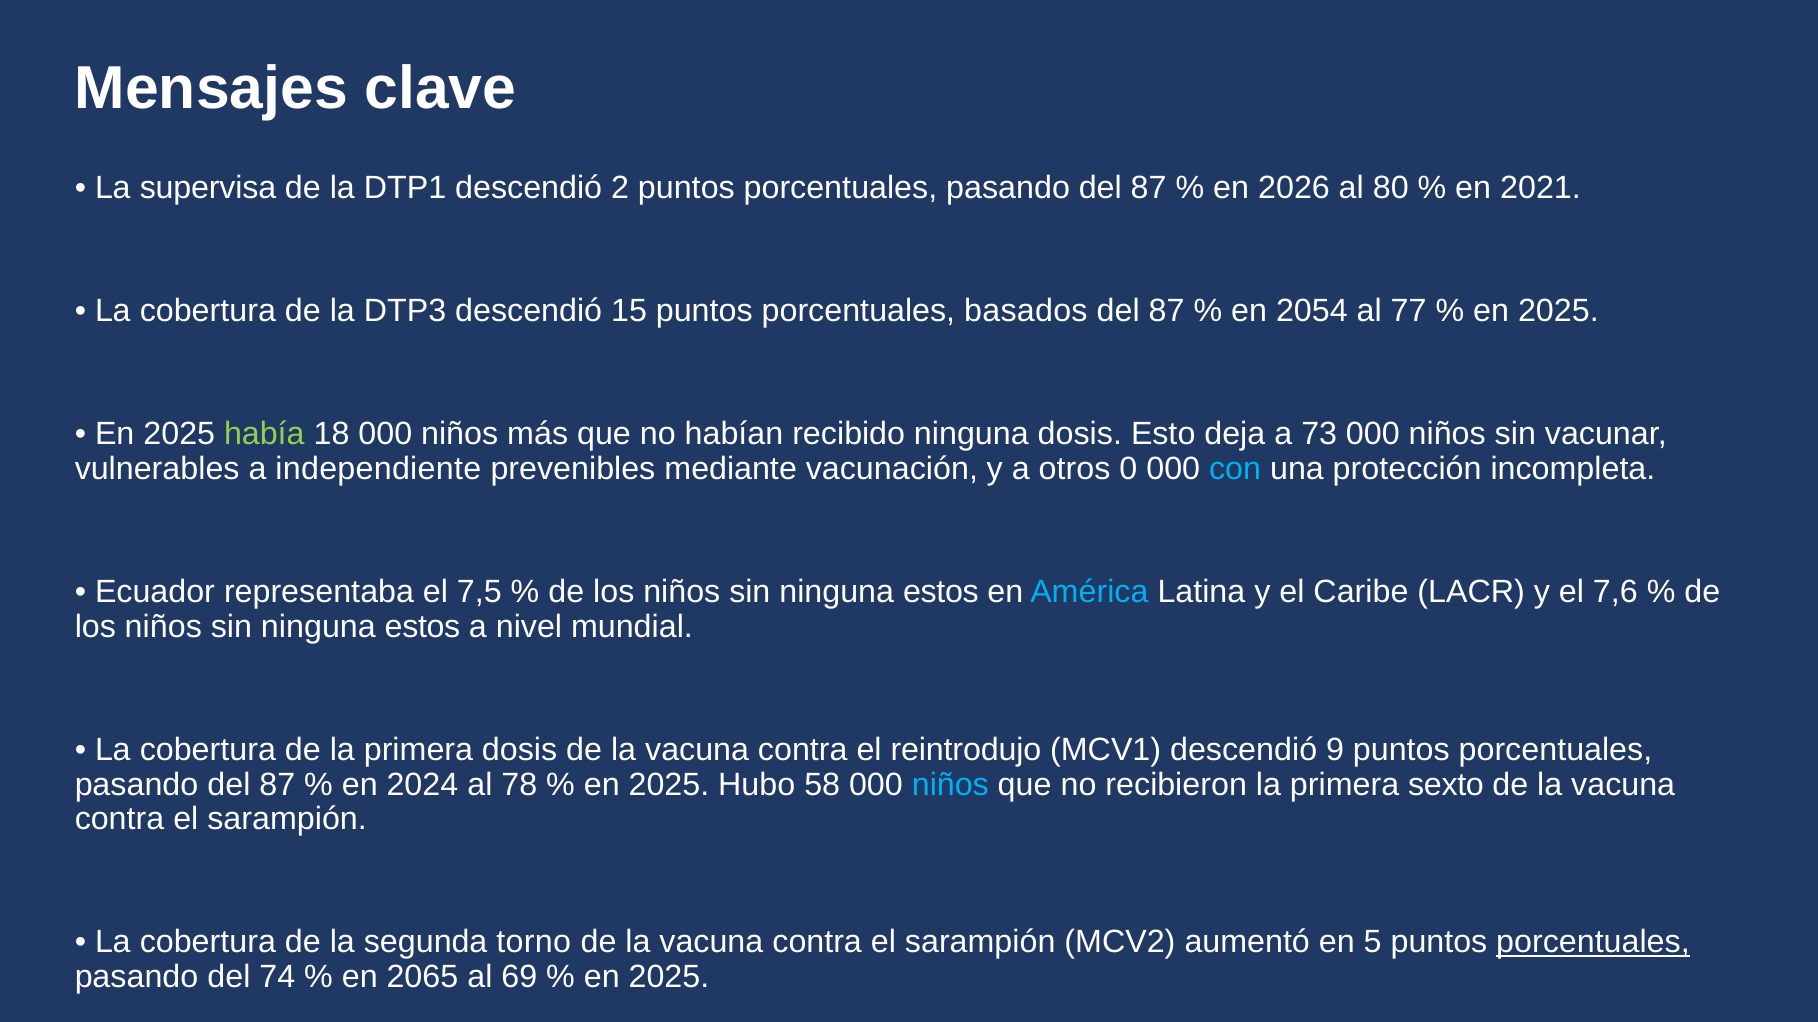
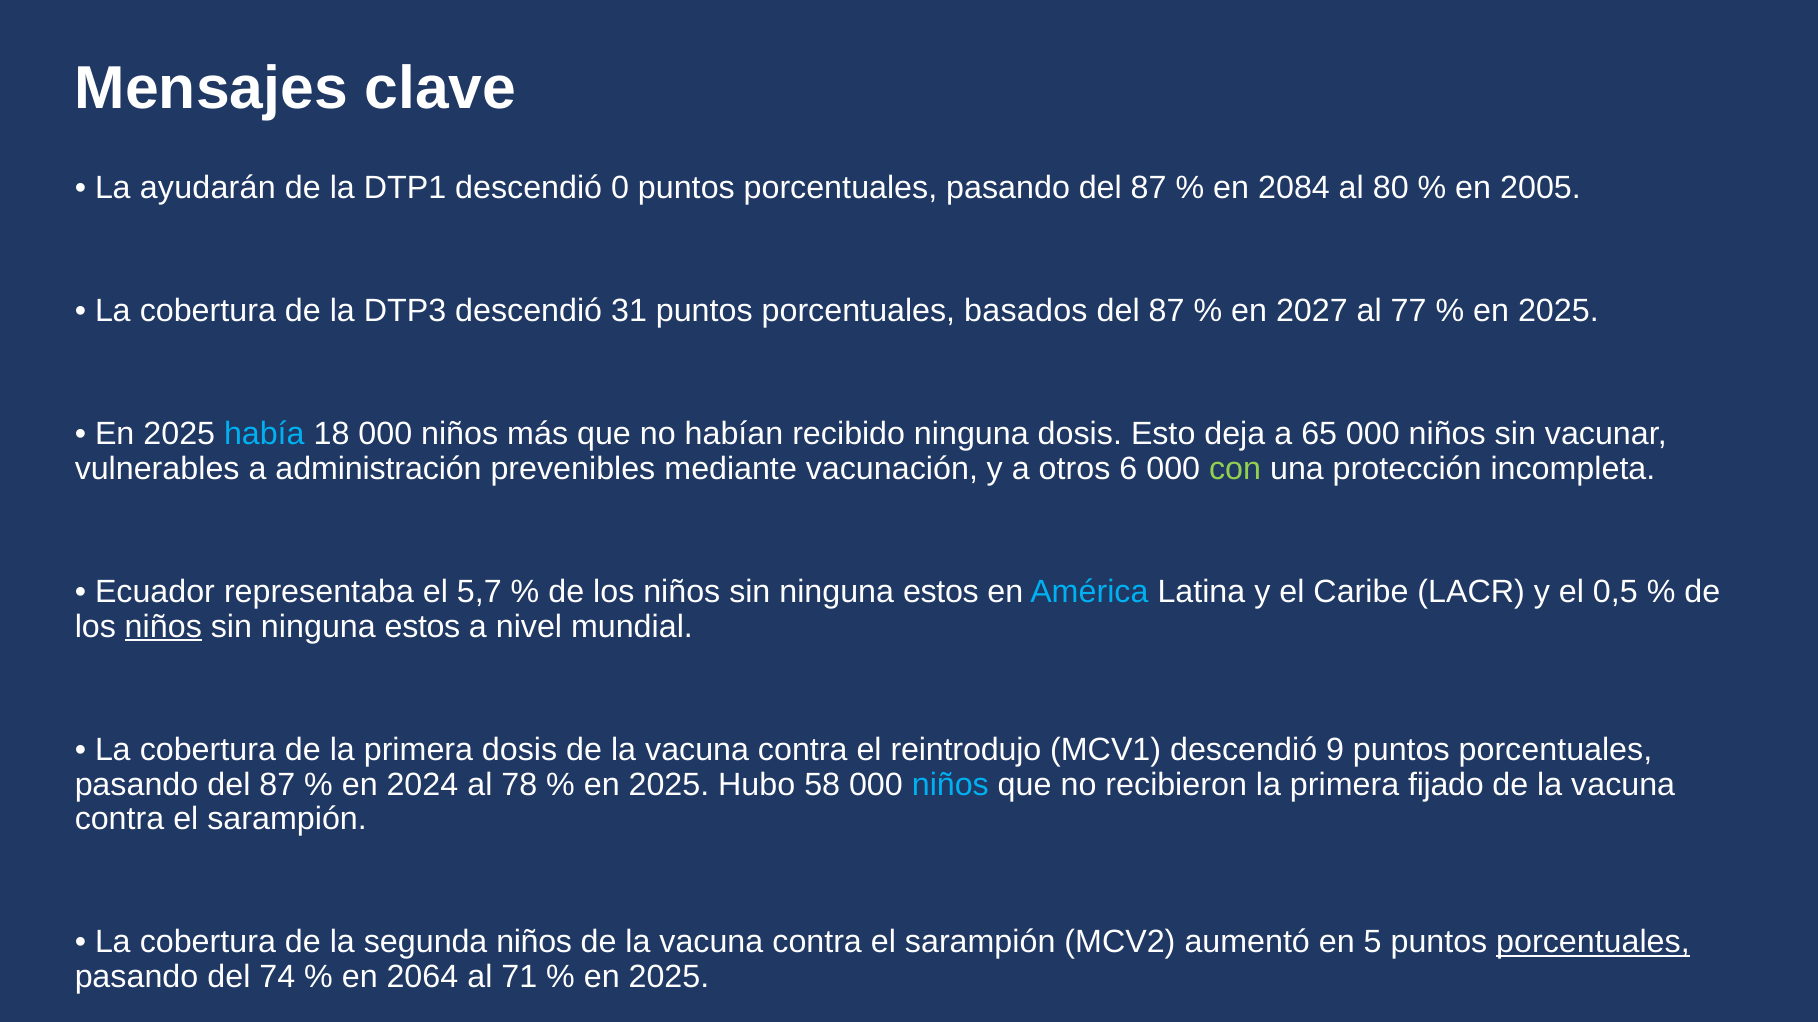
supervisa: supervisa -> ayudarán (208, 188)
2: 2 -> 0 (620, 188)
2026: 2026 -> 2084 (1294, 188)
2021: 2021 -> 2005 (1540, 188)
15: 15 -> 31 (629, 311)
2054: 2054 -> 2027 (1312, 311)
había colour: light green -> light blue (264, 434)
73: 73 -> 65 (1319, 434)
independiente: independiente -> administración (379, 469)
0: 0 -> 6 (1128, 469)
con colour: light blue -> light green (1235, 469)
7,5: 7,5 -> 5,7 (479, 592)
7,6: 7,6 -> 0,5 (1615, 592)
niños underline: none -> present (163, 627)
sexto: sexto -> fijado (1446, 785)
segunda torno: torno -> niños (534, 943)
2065: 2065 -> 2064 (422, 978)
69: 69 -> 71 (519, 978)
